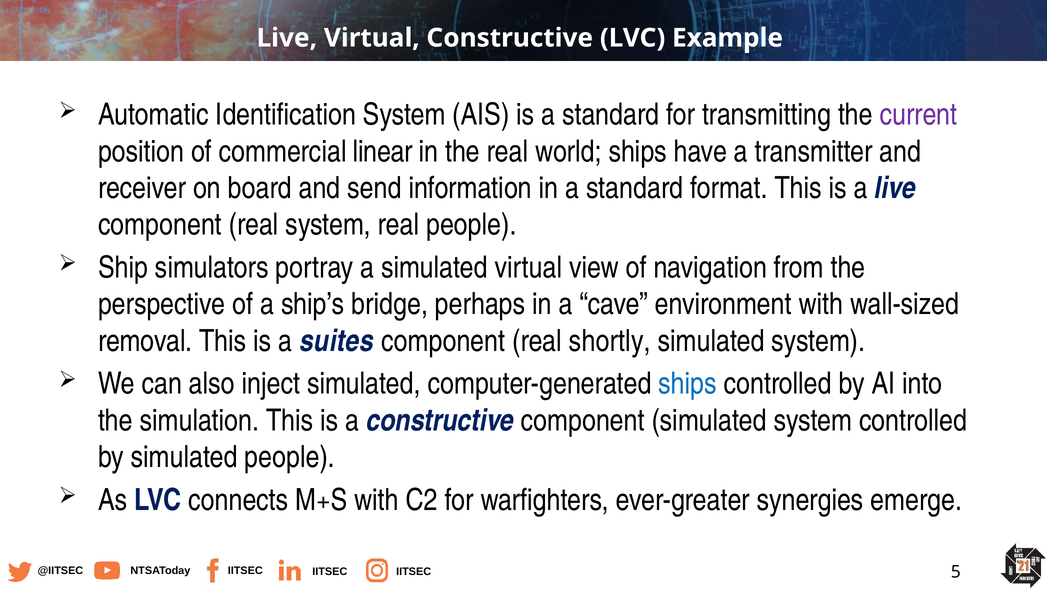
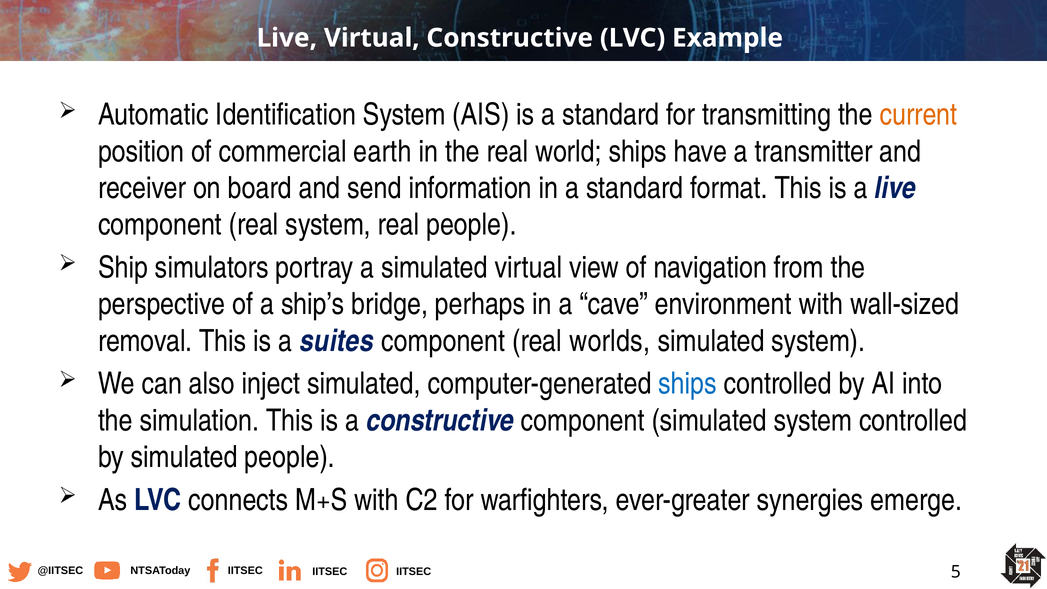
current colour: purple -> orange (919, 115)
linear: linear -> earth (382, 152)
shortly: shortly -> worlds (610, 341)
